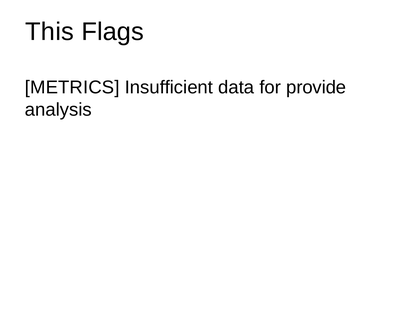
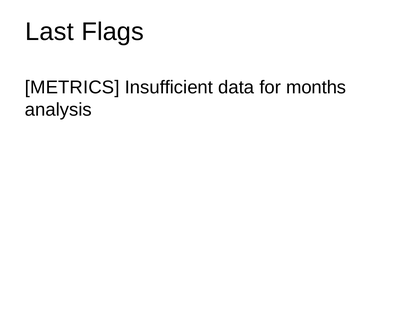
This: This -> Last (50, 32)
provide: provide -> months (316, 87)
